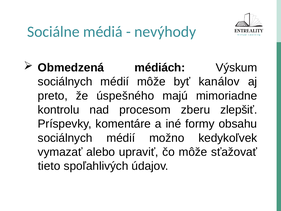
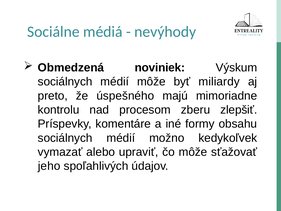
médiách: médiách -> noviniek (160, 68)
kanálov: kanálov -> miliardy (219, 82)
tieto: tieto -> jeho (49, 166)
